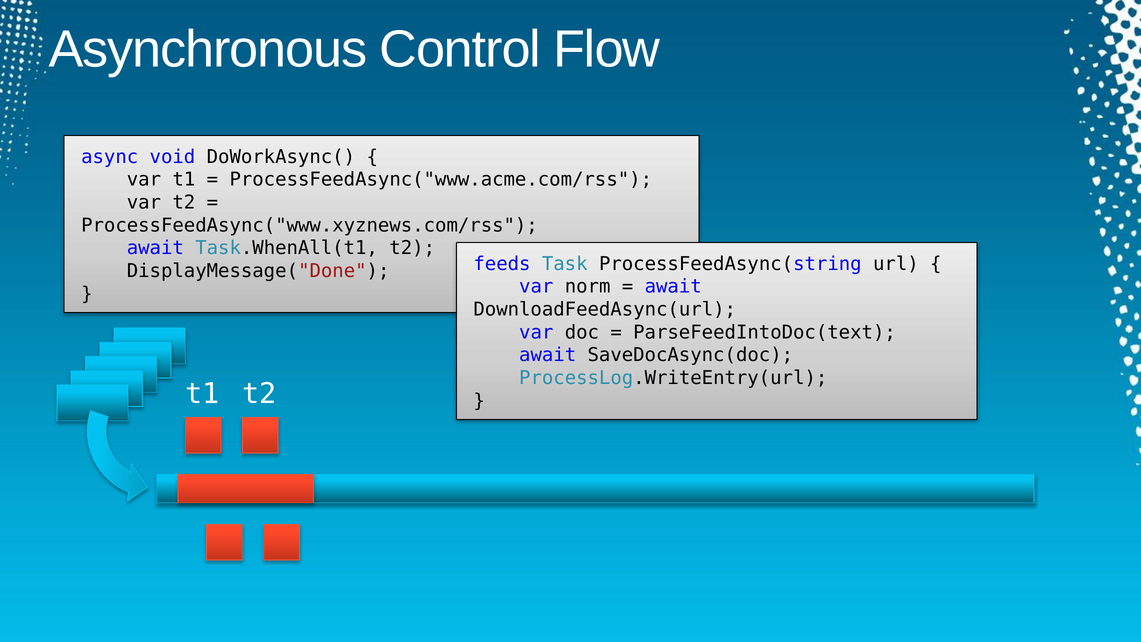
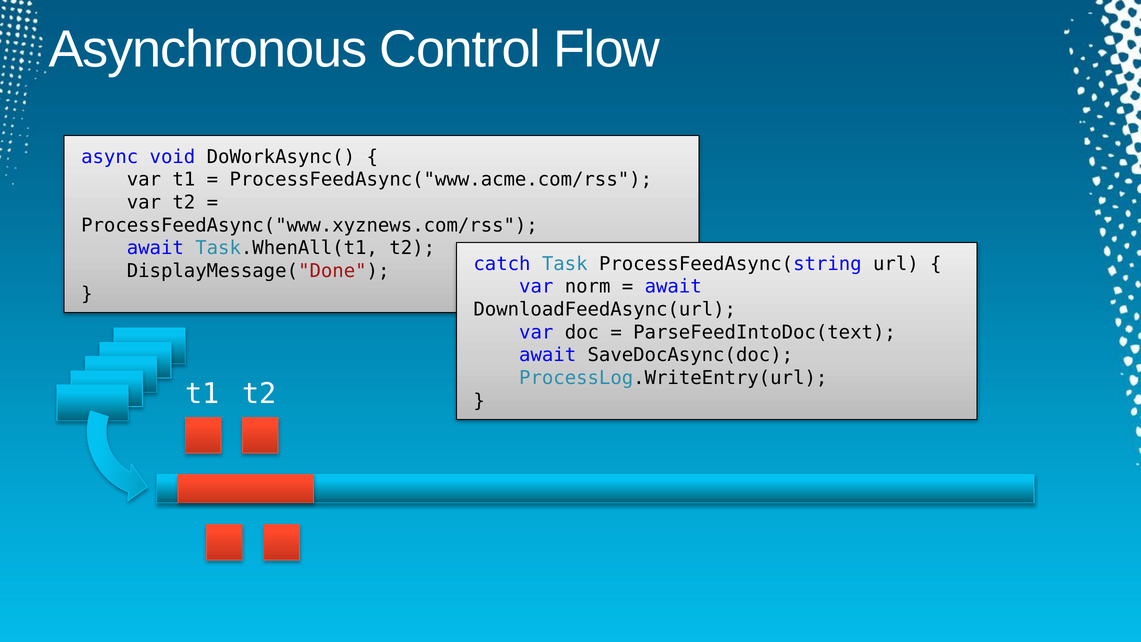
feeds: feeds -> catch (502, 264)
